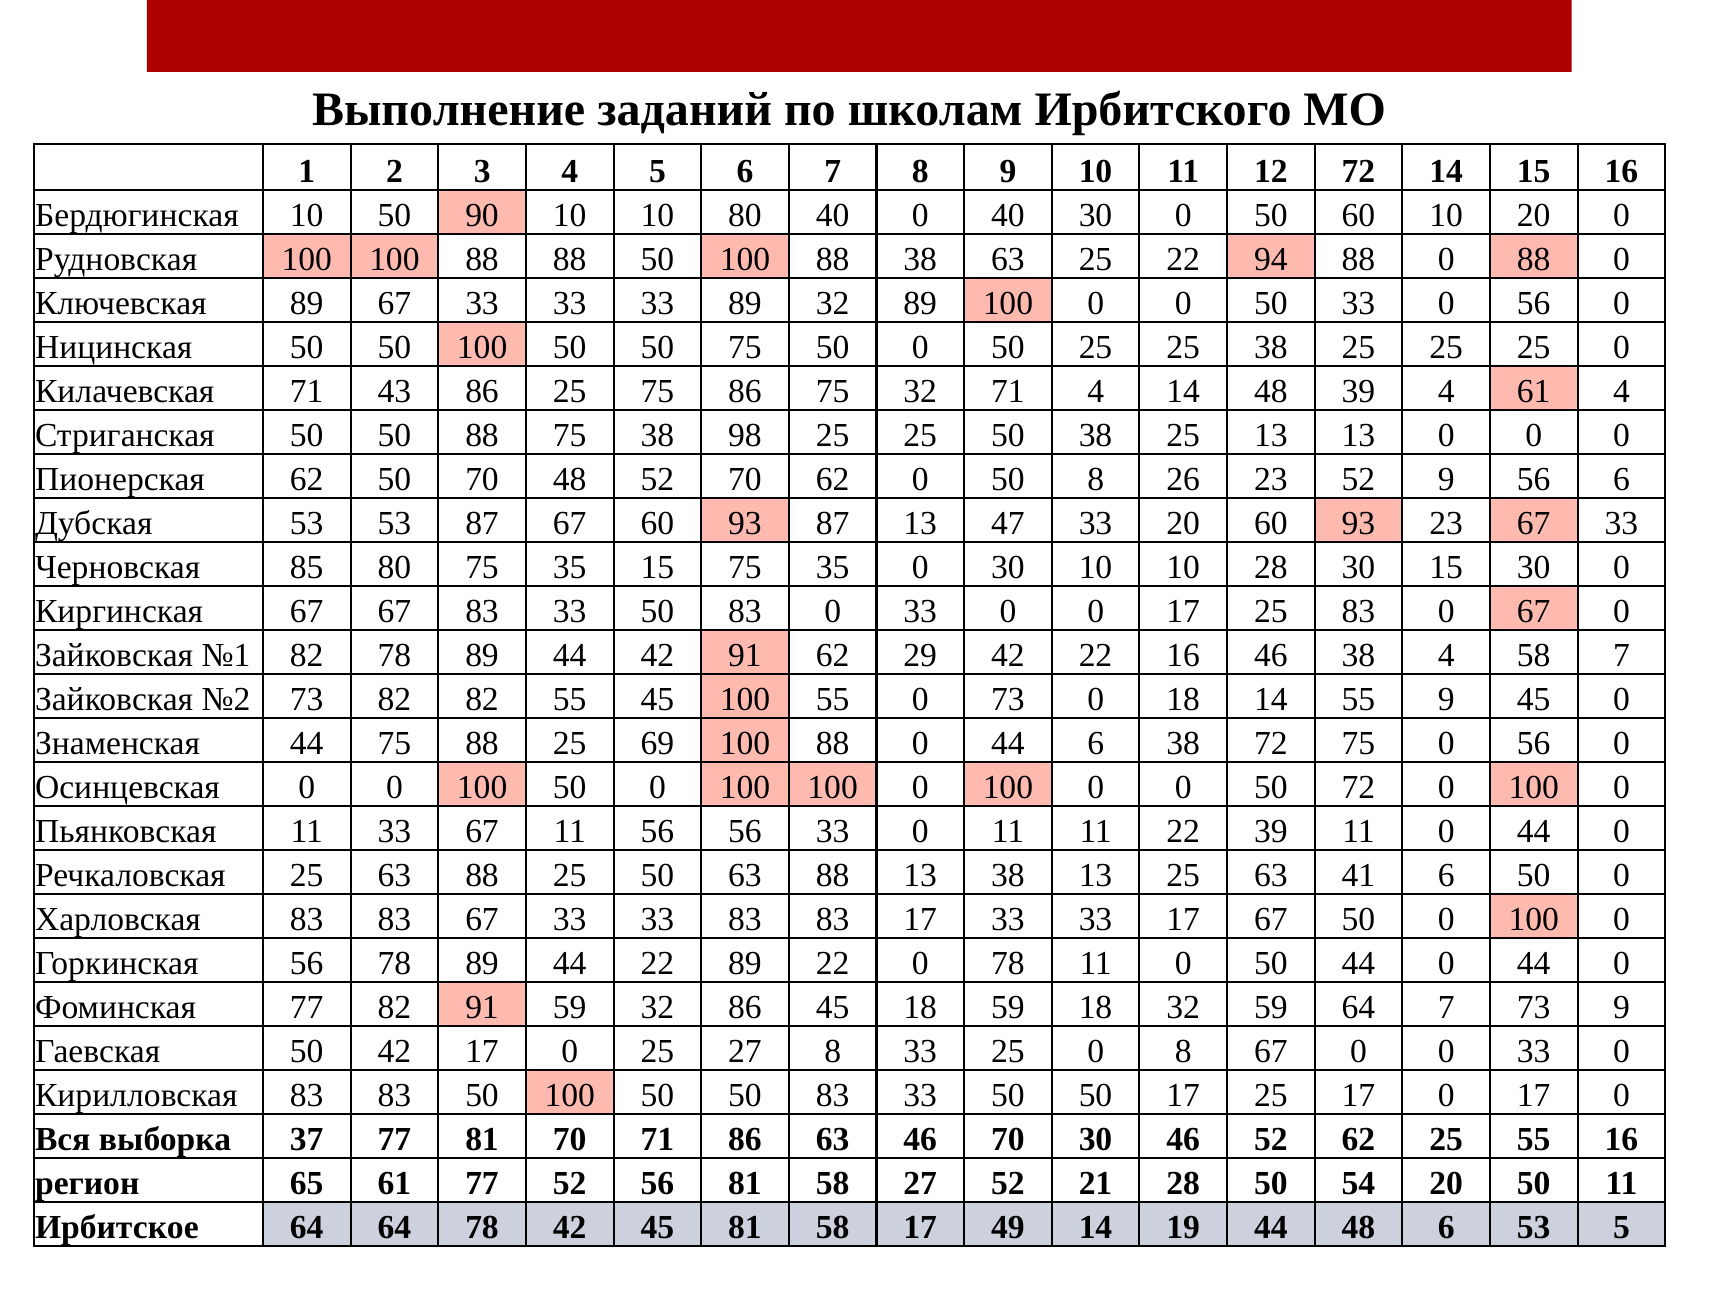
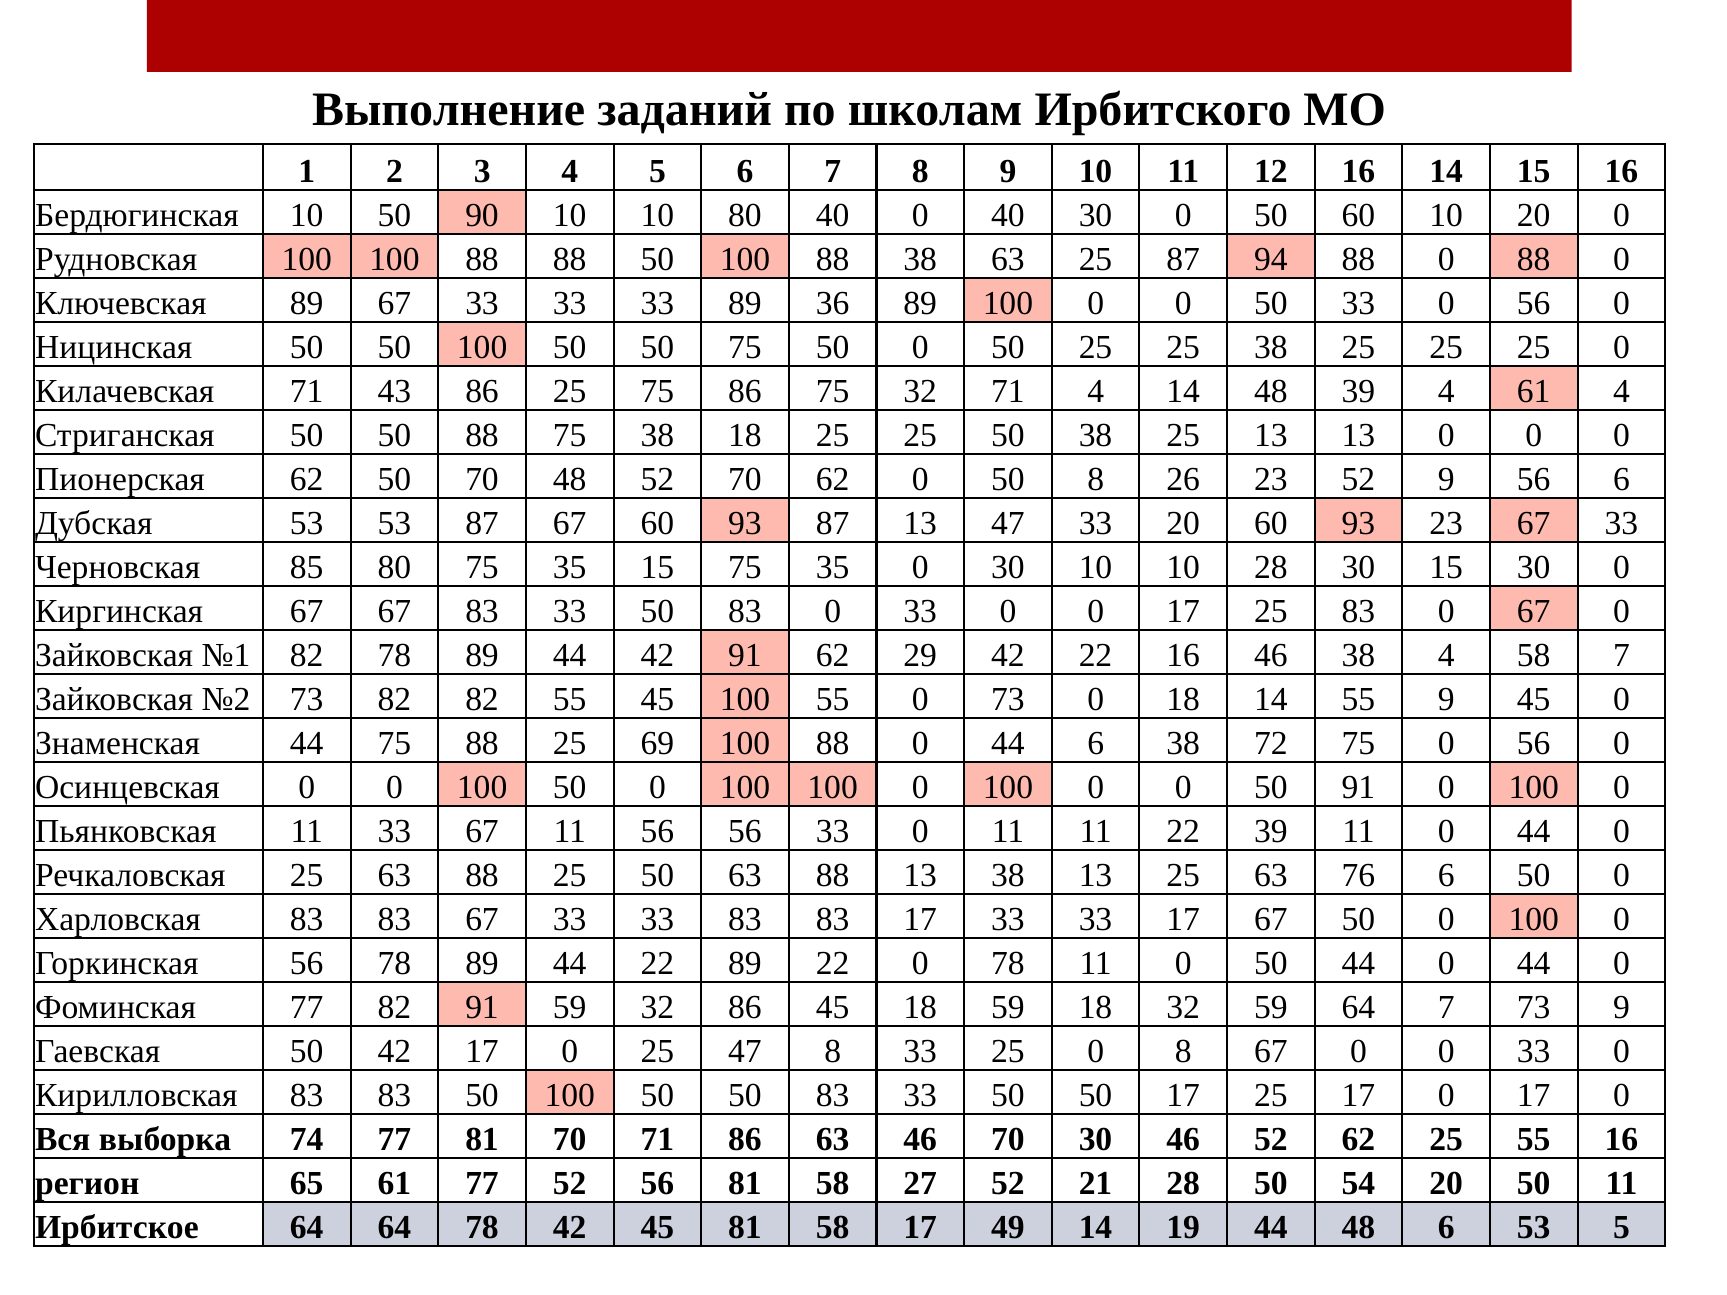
12 72: 72 -> 16 (1358, 172)
25 22: 22 -> 87 (1183, 260)
89 32: 32 -> 36 (833, 304)
38 98: 98 -> 18 (745, 436)
50 72: 72 -> 91 (1358, 788)
41: 41 -> 76 (1358, 876)
25 27: 27 -> 47 (745, 1052)
37: 37 -> 74 (307, 1140)
